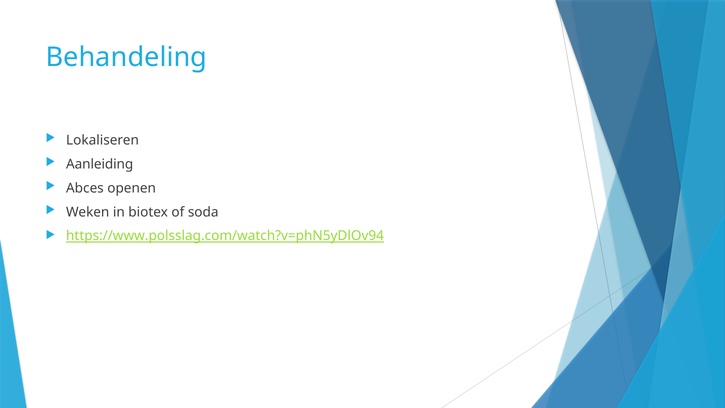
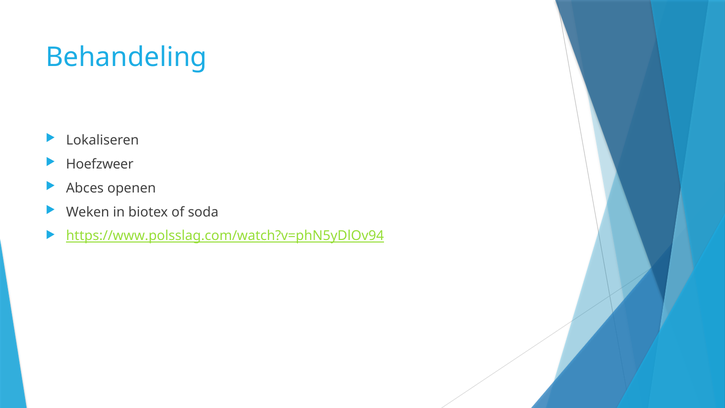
Aanleiding: Aanleiding -> Hoefzweer (100, 164)
